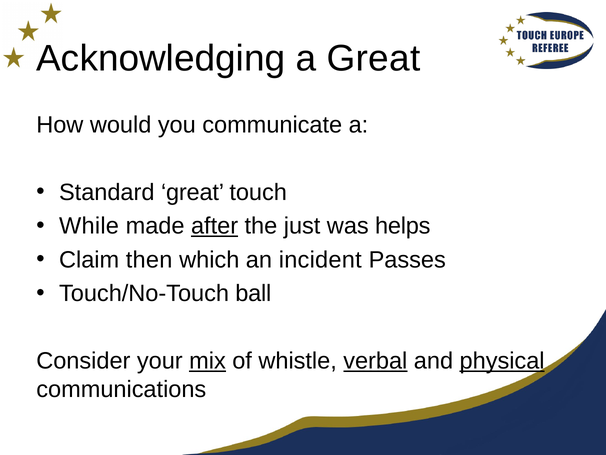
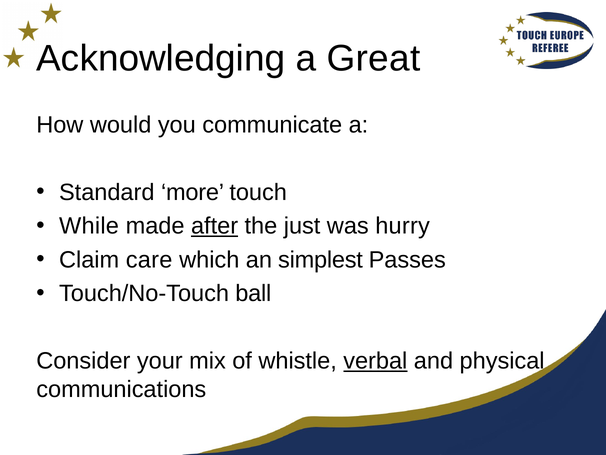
Standard great: great -> more (193, 192)
helps: helps -> hurry (403, 226)
then: then -> care (149, 260)
incident: incident -> simplest (320, 260)
mix underline: present -> none (208, 361)
physical underline: present -> none (502, 361)
